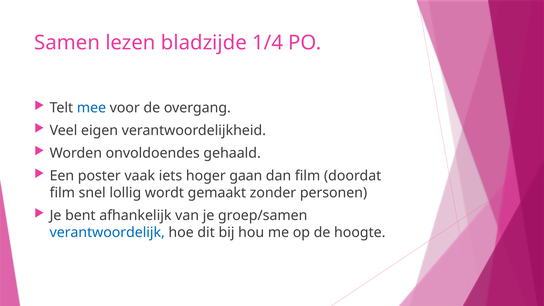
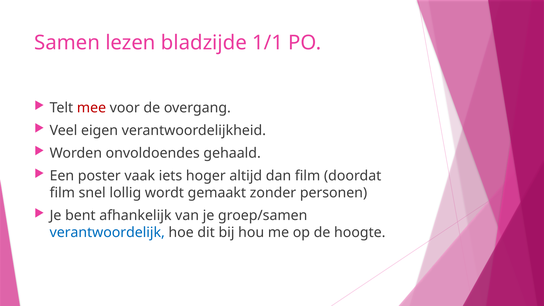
1/4: 1/4 -> 1/1 (268, 43)
mee colour: blue -> red (91, 108)
gaan: gaan -> altijd (246, 176)
